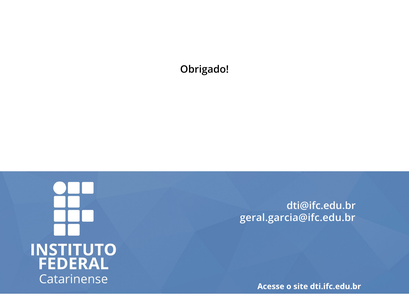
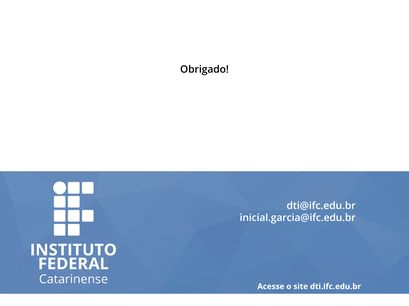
geral.garcia@ifc.edu.br: geral.garcia@ifc.edu.br -> inicial.garcia@ifc.edu.br (298, 218)
